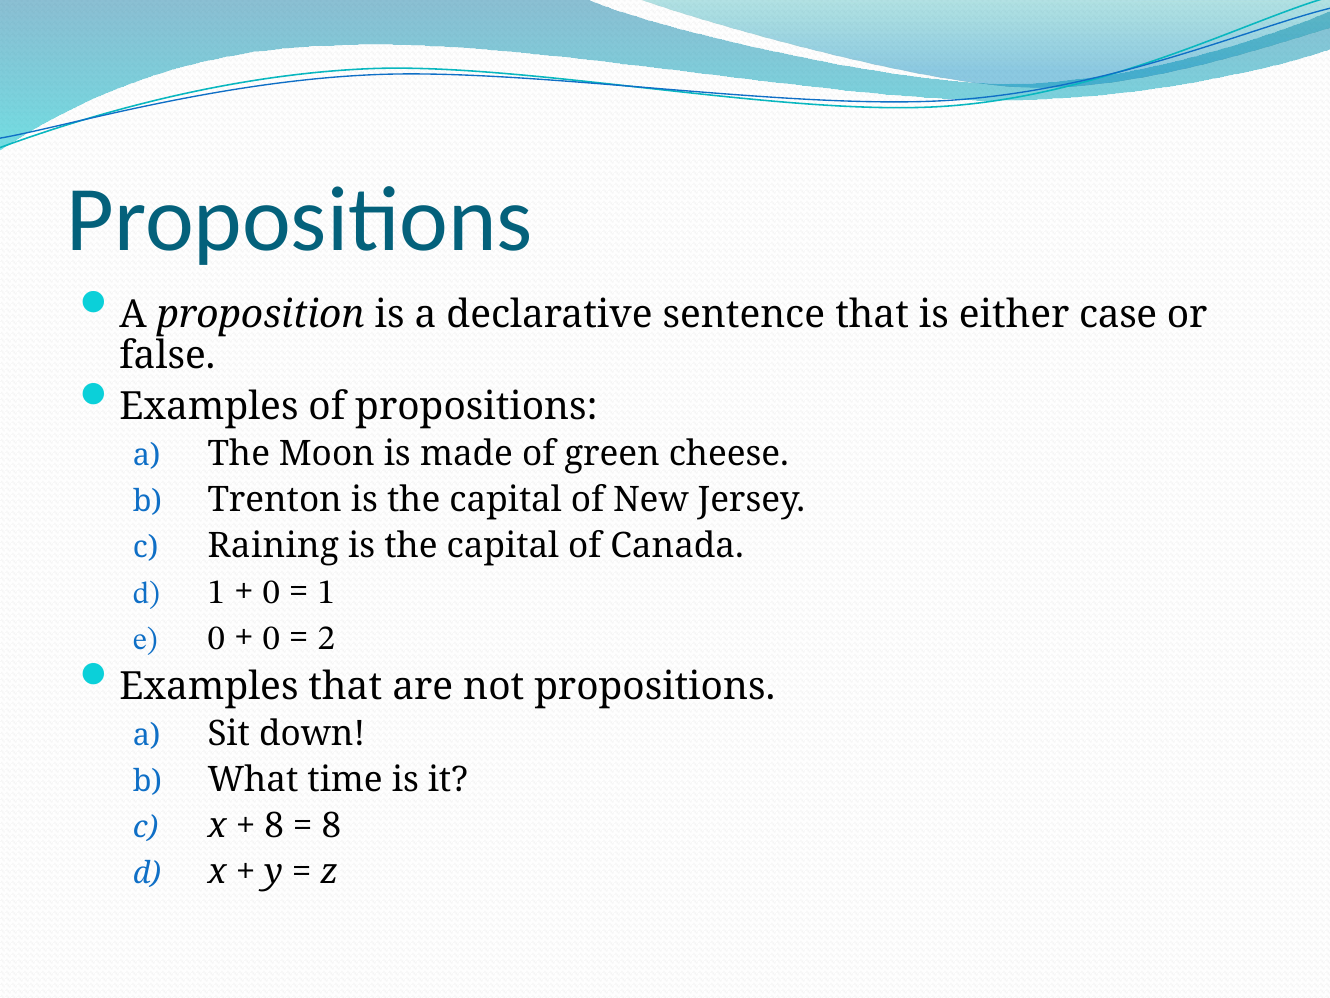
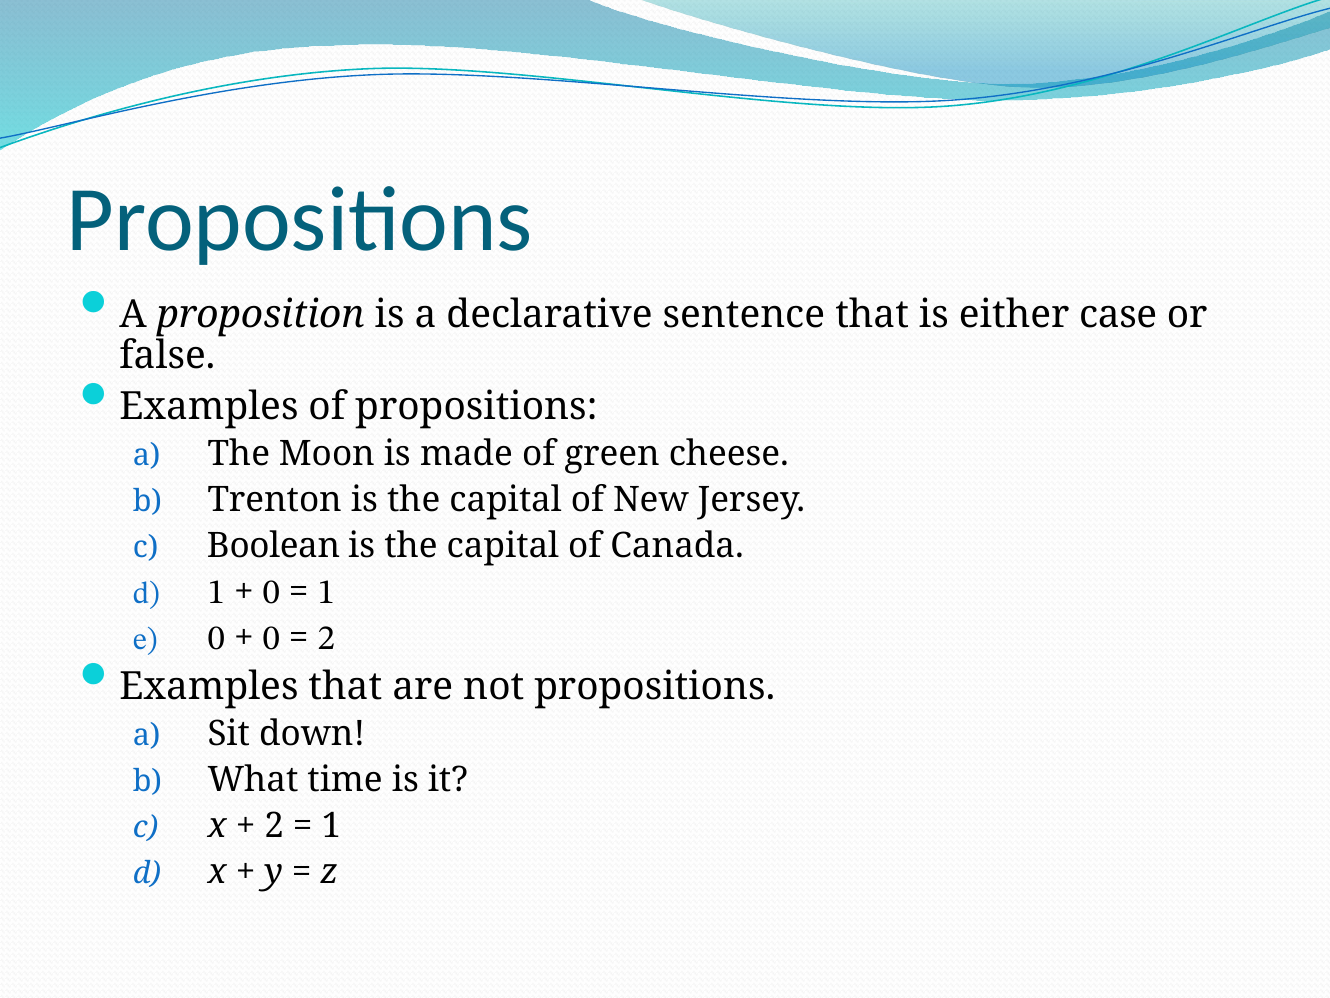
Raining: Raining -> Boolean (274, 546)
8: 8 -> 2 (274, 825)
8: 8 -> 1 (332, 825)
